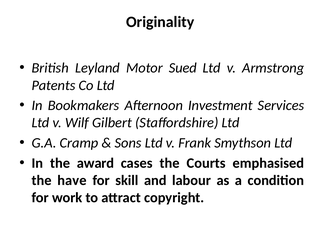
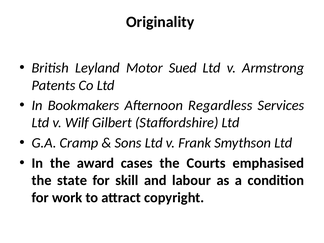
Investment: Investment -> Regardless (220, 105)
have: have -> state (72, 180)
